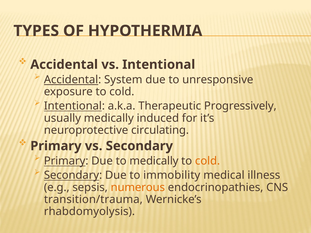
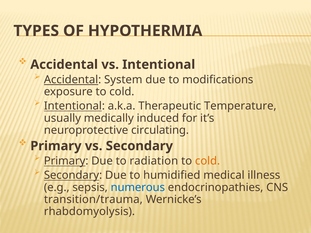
unresponsive: unresponsive -> modifications (218, 80)
Progressively: Progressively -> Temperature (240, 106)
to medically: medically -> radiation (154, 161)
immobility: immobility -> humidified (172, 175)
numerous colour: orange -> blue (138, 188)
